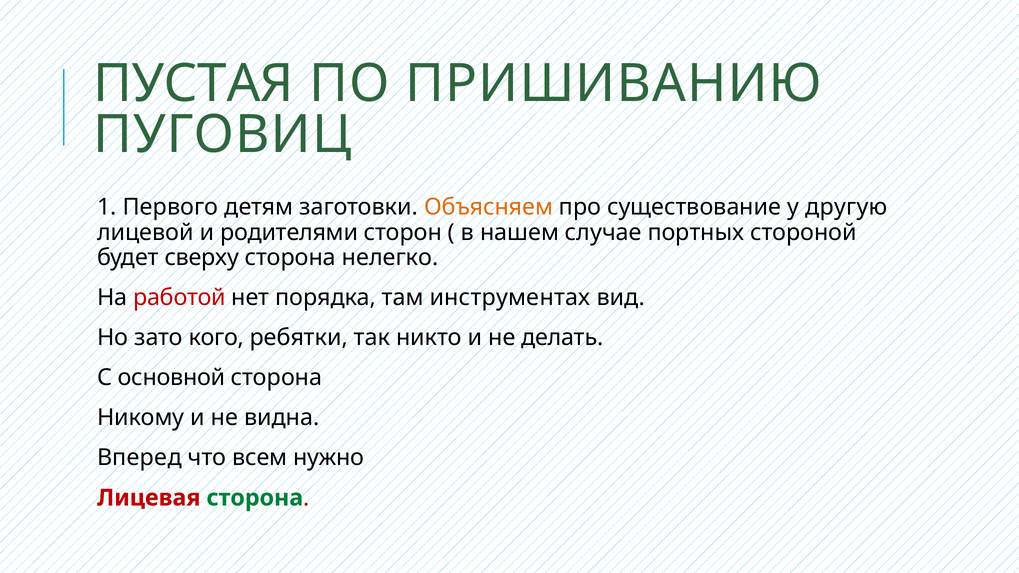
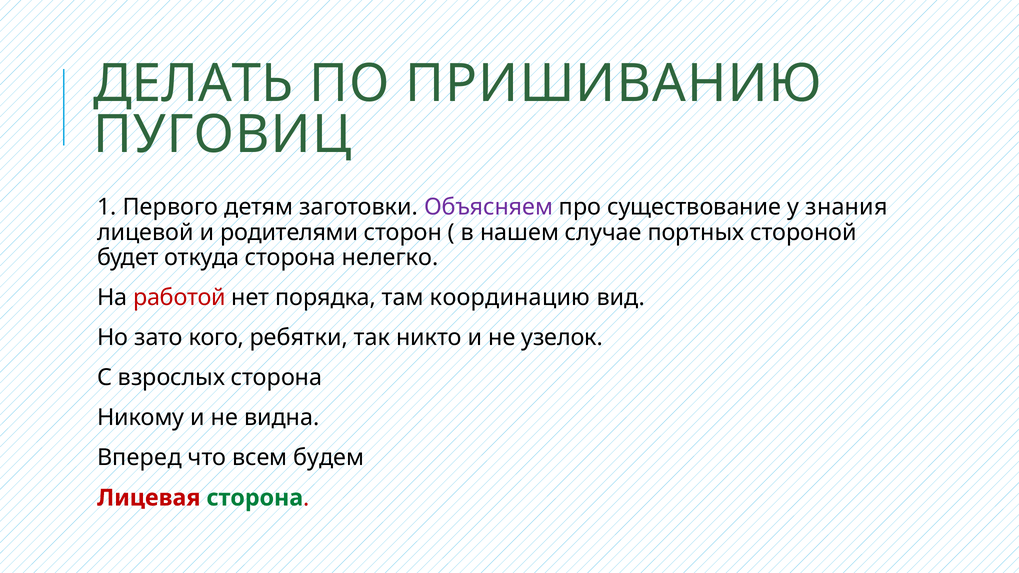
ПУСТАЯ: ПУСТАЯ -> ДЕЛАТЬ (193, 84)
Объясняем colour: orange -> purple (489, 207)
другую: другую -> знания (847, 207)
сверху: сверху -> откуда (202, 258)
инструментах: инструментах -> координацию (510, 298)
делать: делать -> узелок (562, 338)
основной: основной -> взрослых (171, 378)
нужно: нужно -> будем (329, 458)
